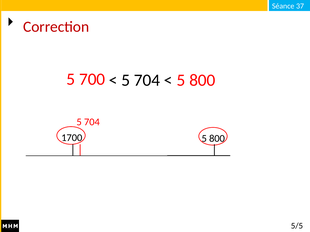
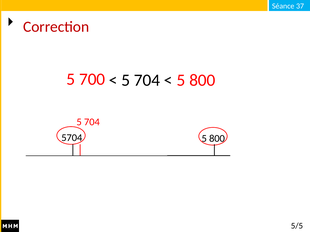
1700: 1700 -> 5704 (72, 138)
